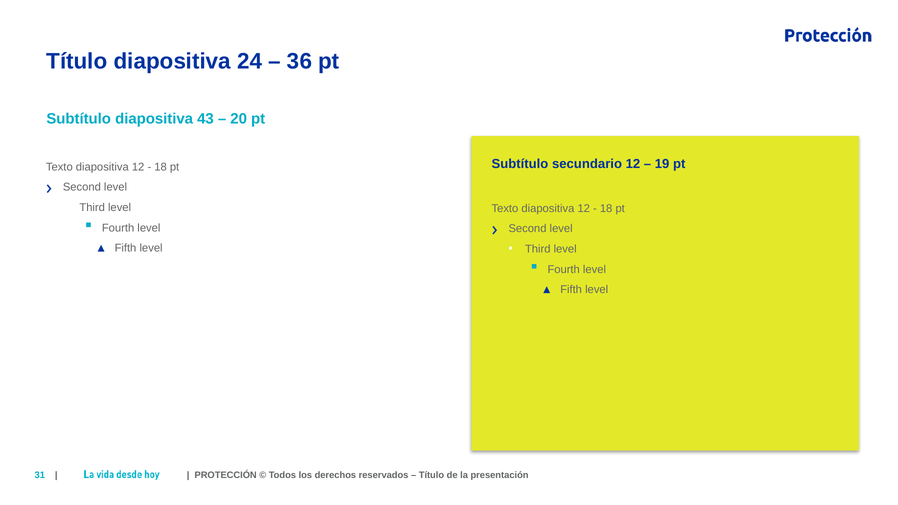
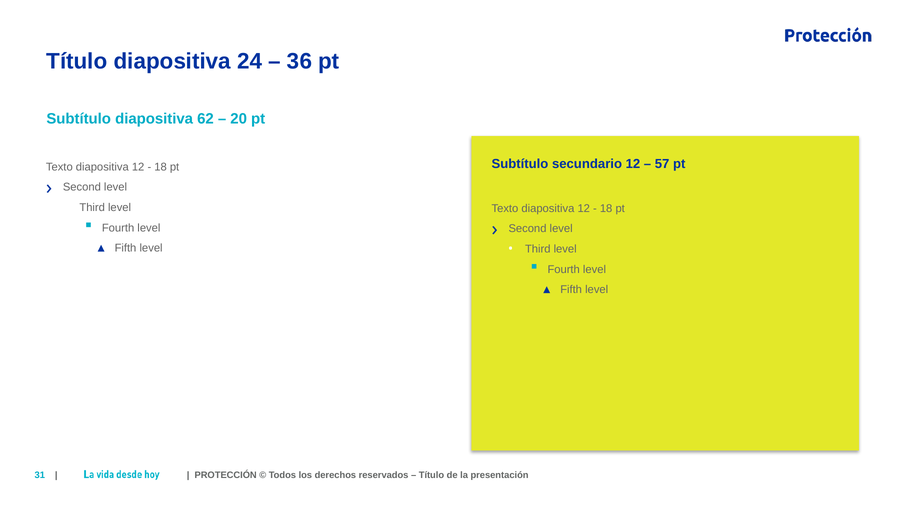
43: 43 -> 62 (205, 119)
19: 19 -> 57 (662, 164)
